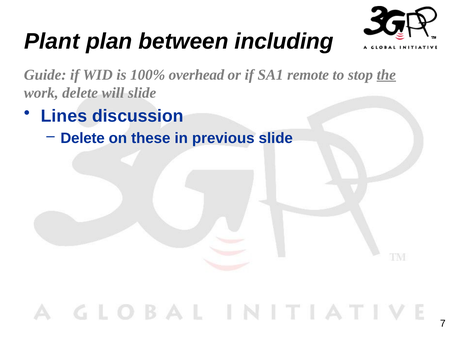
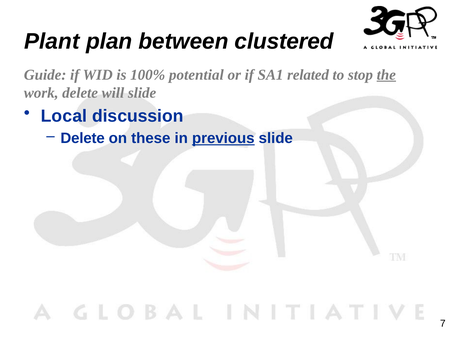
including: including -> clustered (284, 41)
overhead: overhead -> potential (196, 75)
remote: remote -> related (308, 75)
Lines: Lines -> Local (64, 116)
previous underline: none -> present (223, 138)
